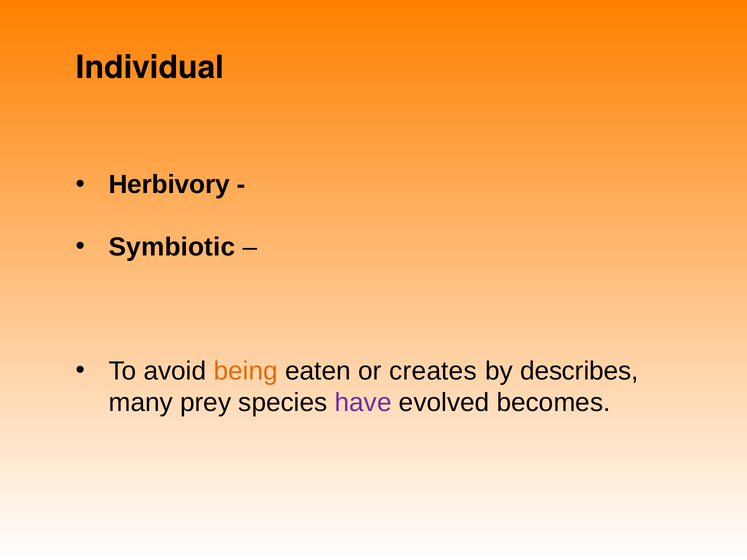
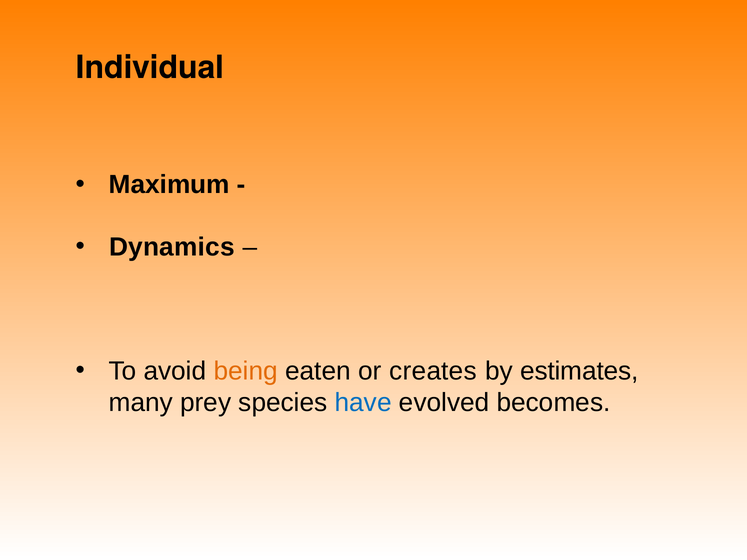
Herbivory: Herbivory -> Maximum (169, 185)
Symbiotic: Symbiotic -> Dynamics (172, 247)
describes: describes -> estimates (579, 371)
have colour: purple -> blue (363, 403)
